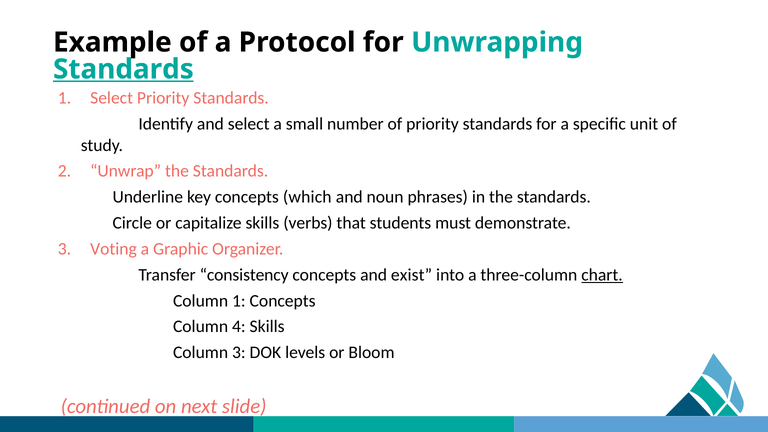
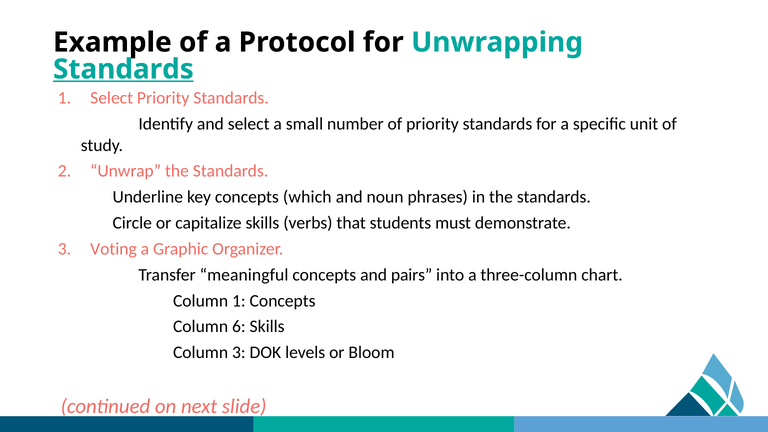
consistency: consistency -> meaningful (244, 275)
exist: exist -> pairs (412, 275)
chart underline: present -> none (602, 275)
4: 4 -> 6 (239, 327)
